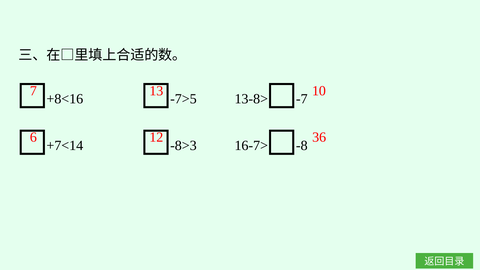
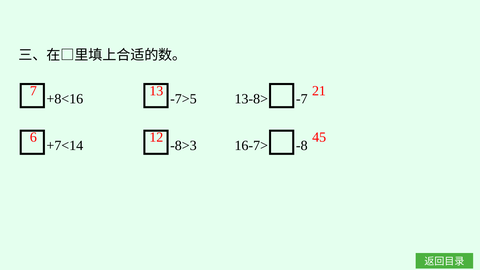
10: 10 -> 21 (319, 91)
36: 36 -> 45 (319, 137)
